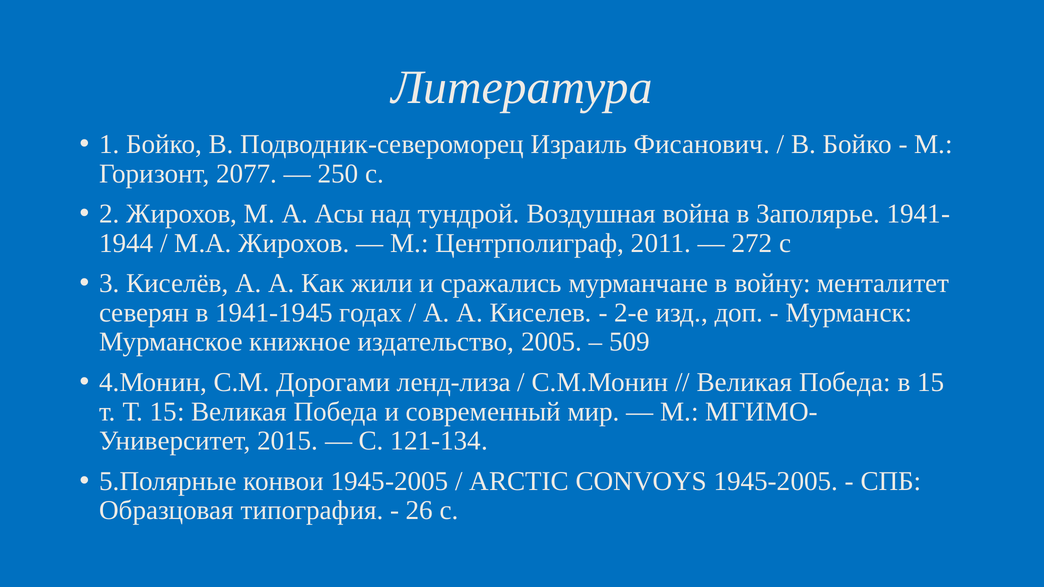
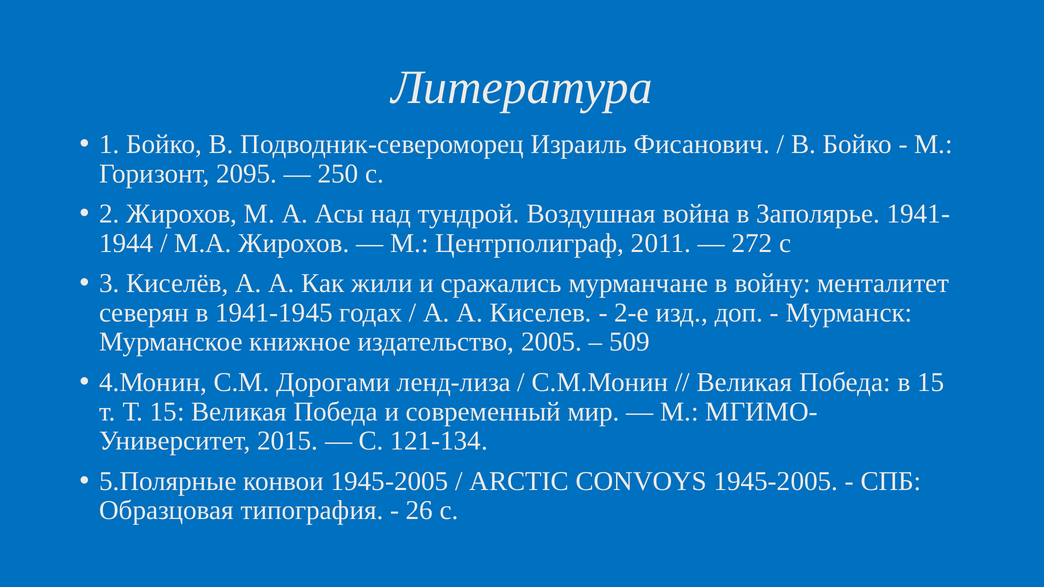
2077: 2077 -> 2095 (247, 174)
